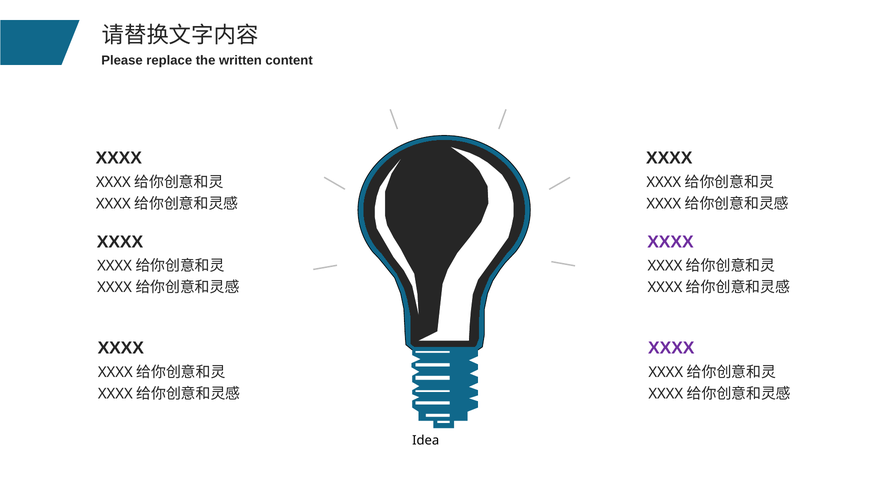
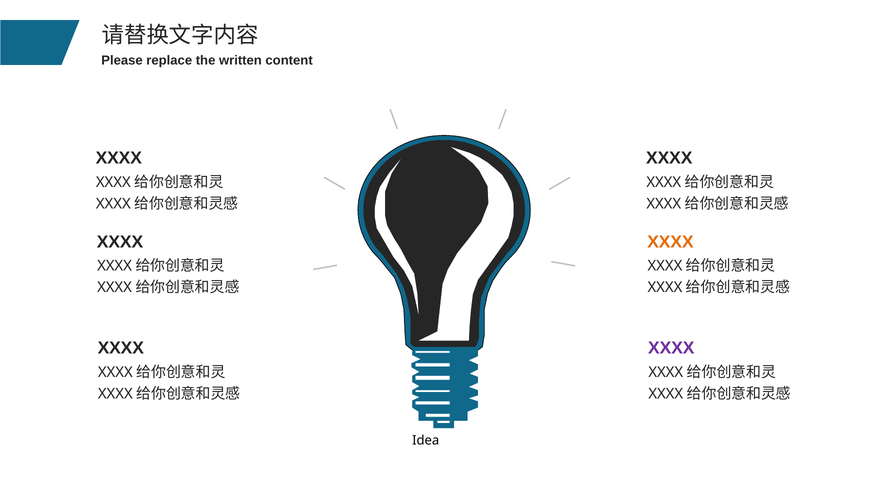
XXXX colour: purple -> orange (670, 242)
